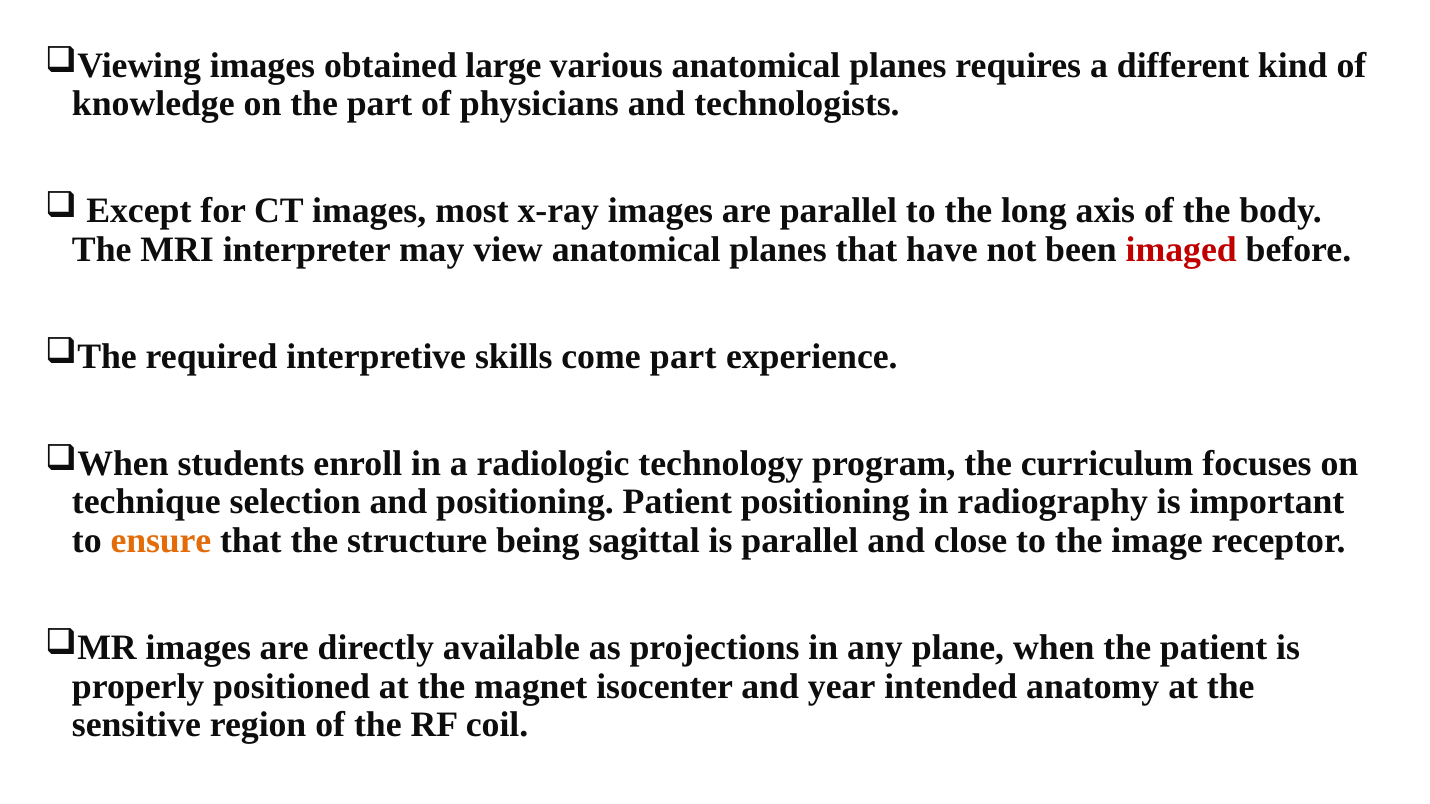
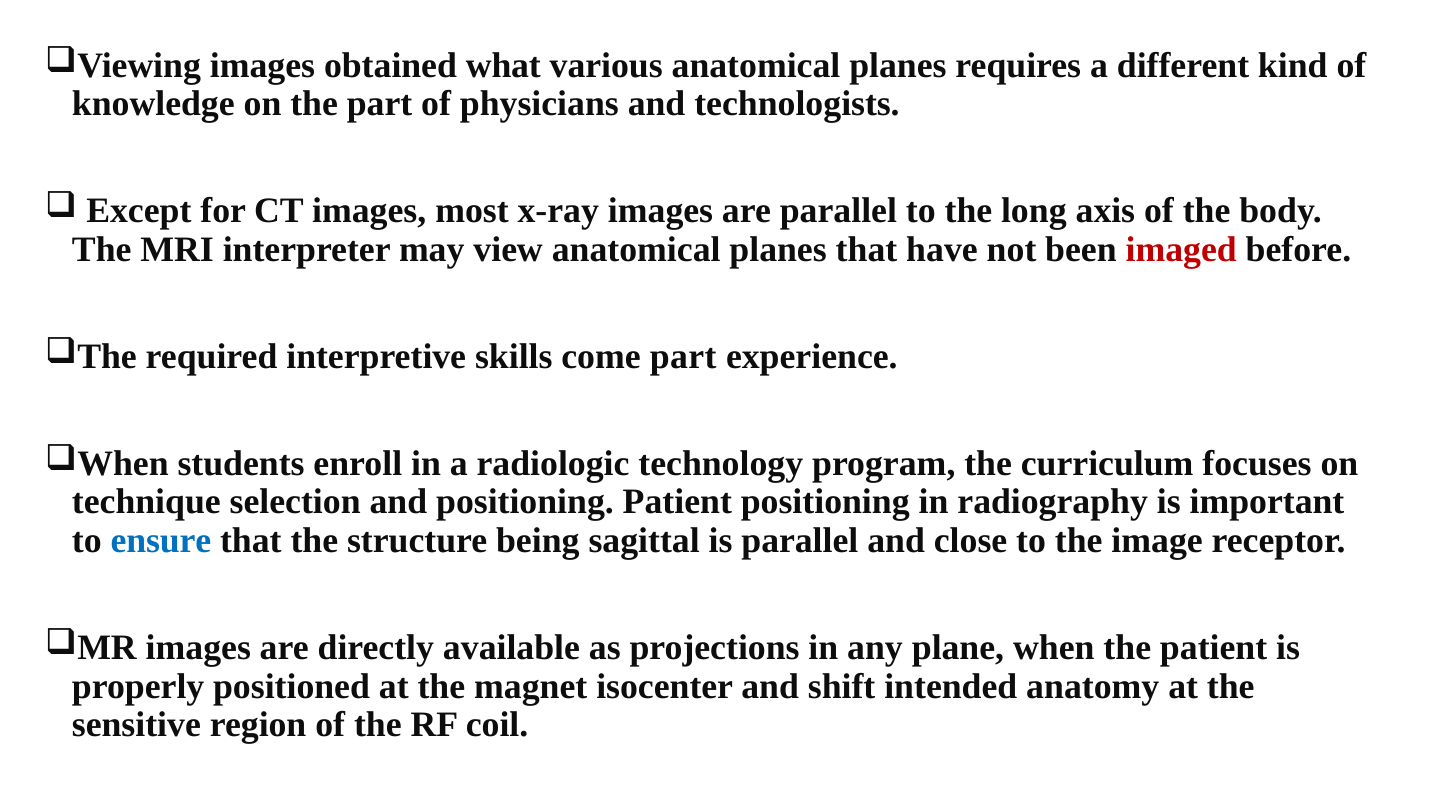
large: large -> what (503, 66)
ensure colour: orange -> blue (161, 541)
year: year -> shift (842, 687)
